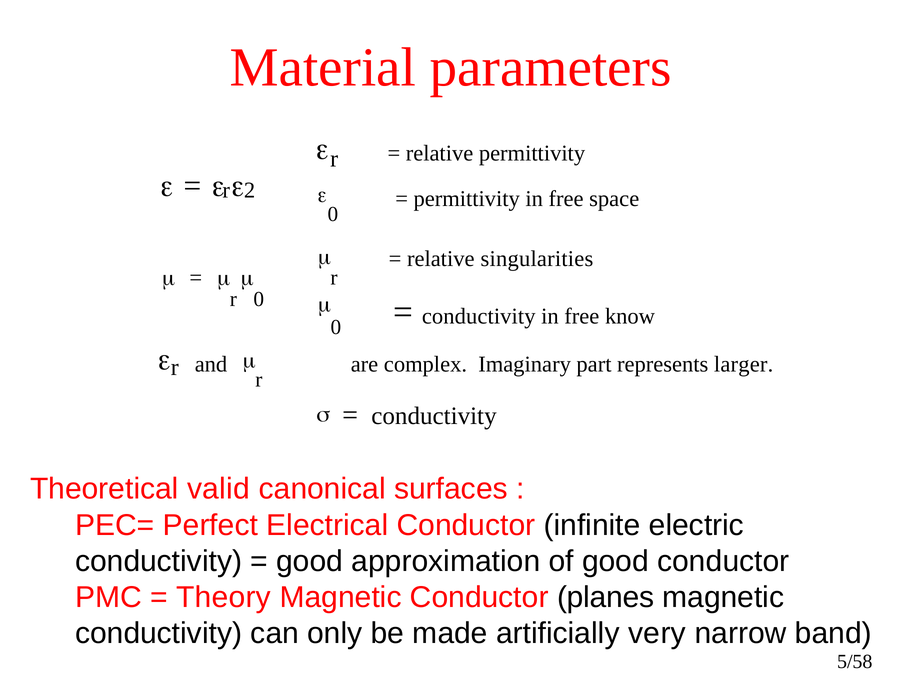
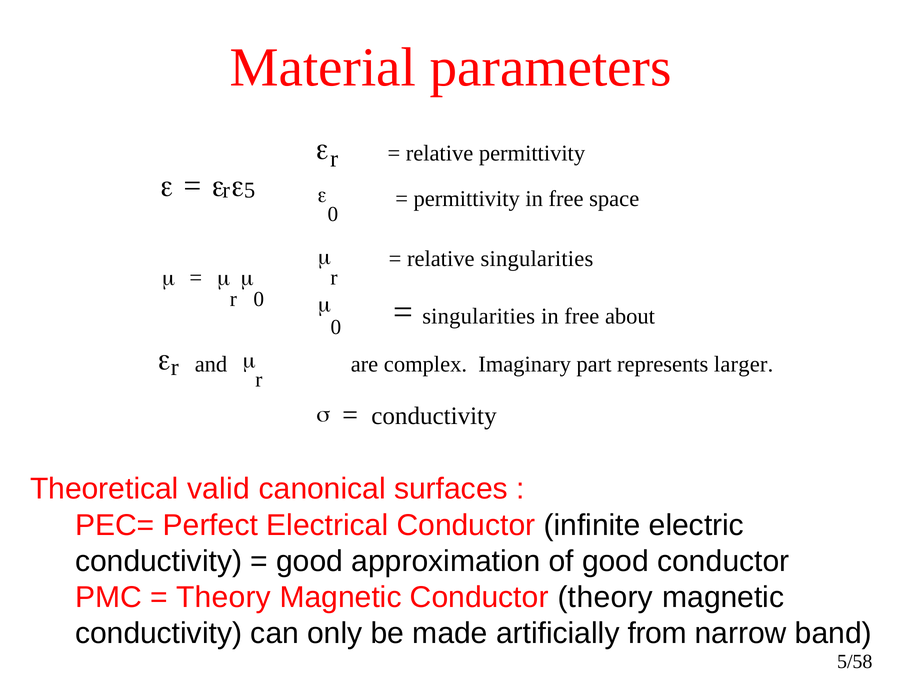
2: 2 -> 5 (250, 190)
conductivity: conductivity -> singularities (479, 316)
know: know -> about (630, 316)
Conductor planes: planes -> theory (605, 597)
very: very -> from (657, 633)
